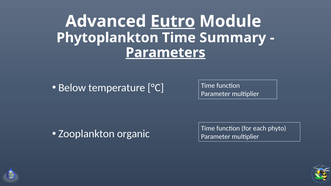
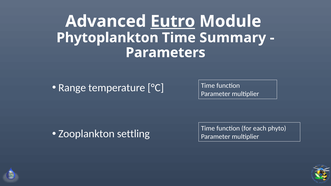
Parameters underline: present -> none (166, 53)
Below: Below -> Range (72, 88)
organic: organic -> settling (133, 134)
